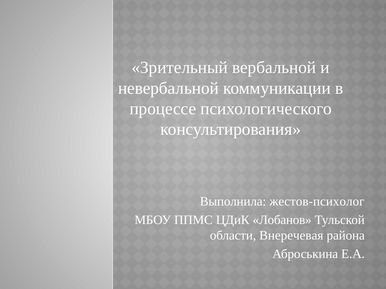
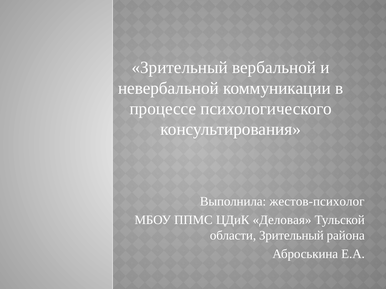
Лобанов: Лобанов -> Деловая (282, 220)
области Внеречевая: Внеречевая -> Зрительный (291, 236)
